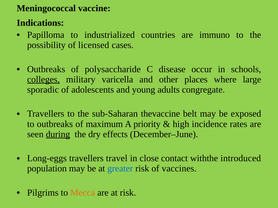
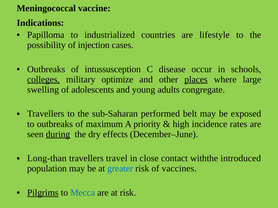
immuno: immuno -> lifestyle (215, 35)
licensed: licensed -> injection (94, 45)
polysaccharide: polysaccharide -> intussusception (113, 69)
varicella: varicella -> optimize (117, 80)
places underline: none -> present (196, 80)
sporadic: sporadic -> swelling (43, 90)
thevaccine: thevaccine -> performed (160, 114)
Long-eggs: Long-eggs -> Long-than (47, 159)
Pilgrims underline: none -> present (43, 193)
Mecca colour: orange -> blue (83, 193)
